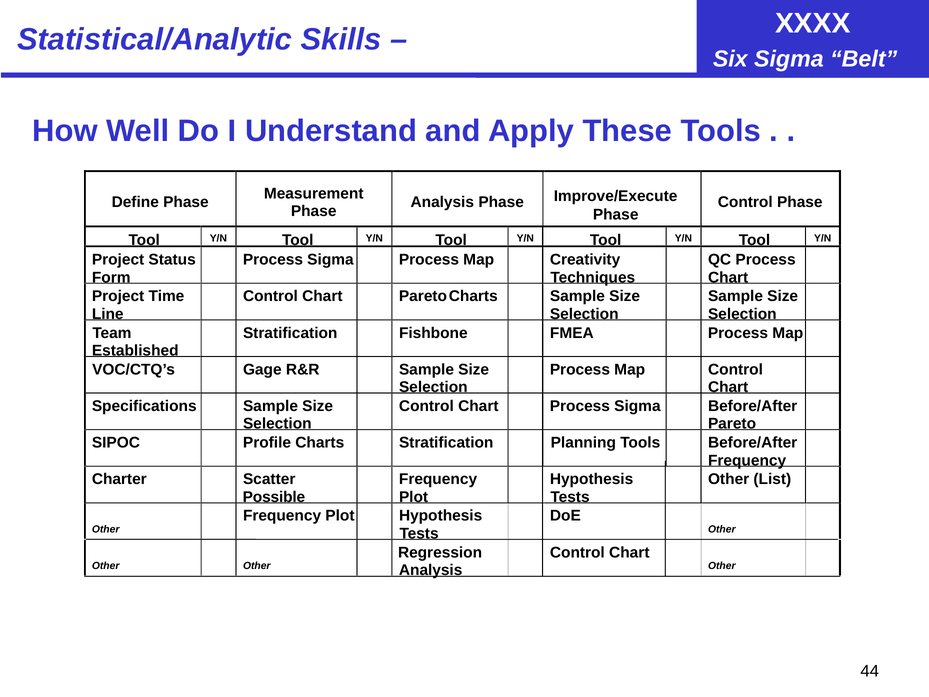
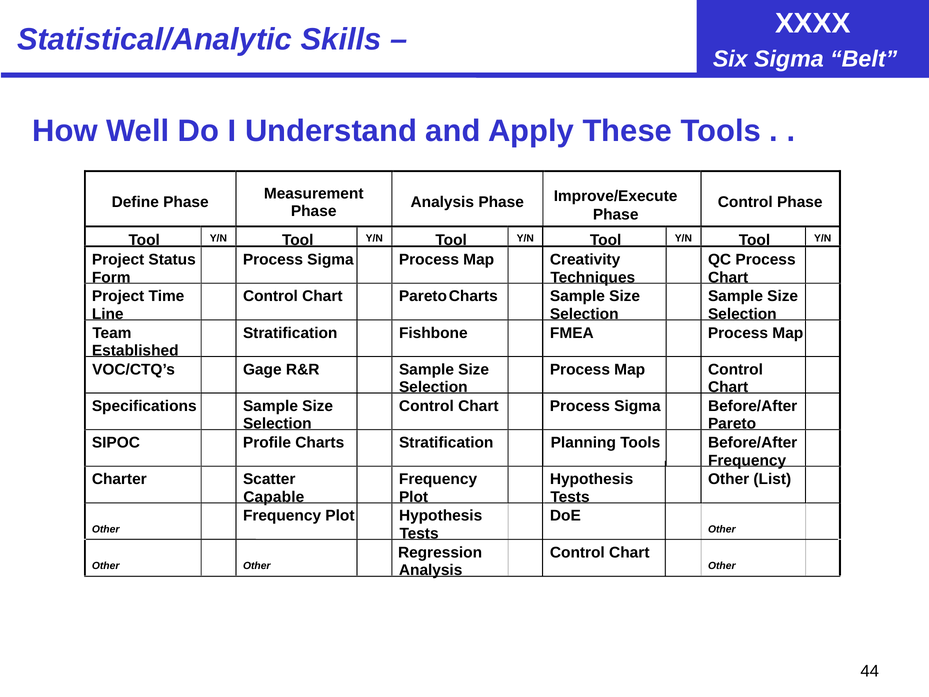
Possible: Possible -> Capable (274, 497)
